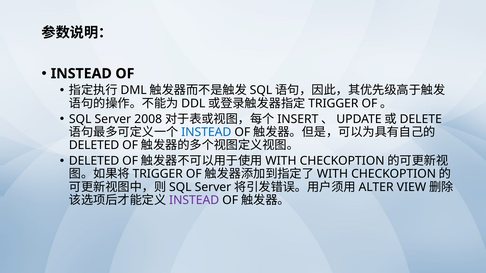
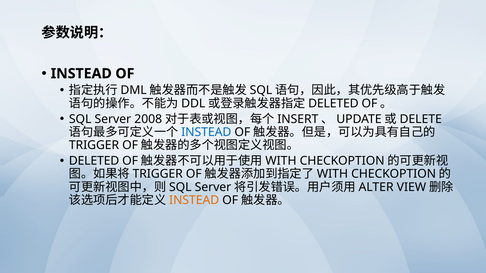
TRIGGER: TRIGGER -> DELETED (333, 104)
DELETED: DELETED -> TRIGGER (94, 145)
INSTEAD colour: purple -> orange (194, 200)
